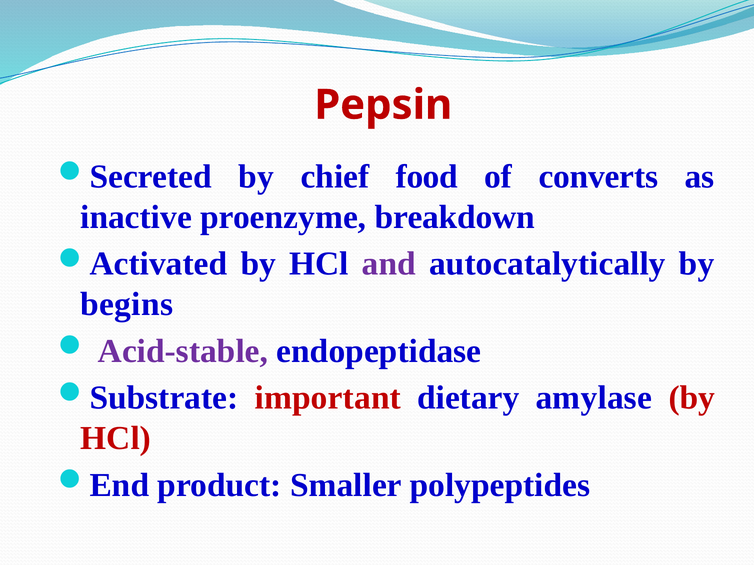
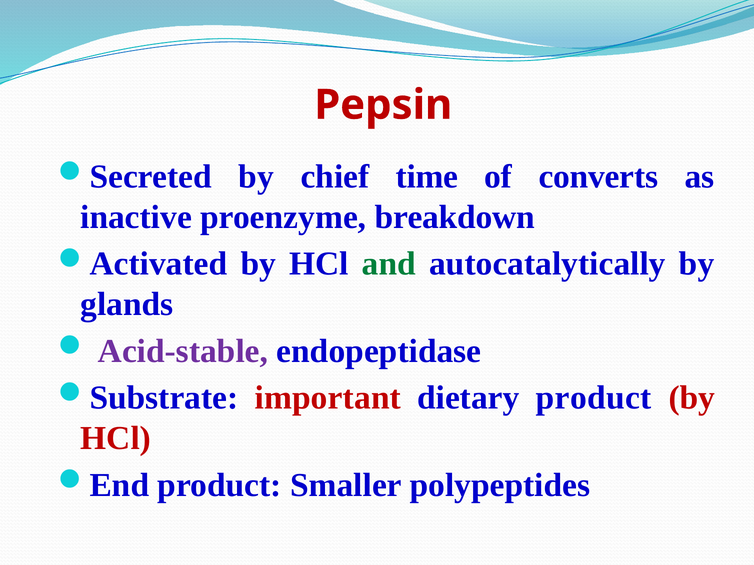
food: food -> time (427, 177)
and colour: purple -> green (389, 264)
begins: begins -> glands (127, 304)
dietary amylase: amylase -> product (594, 398)
